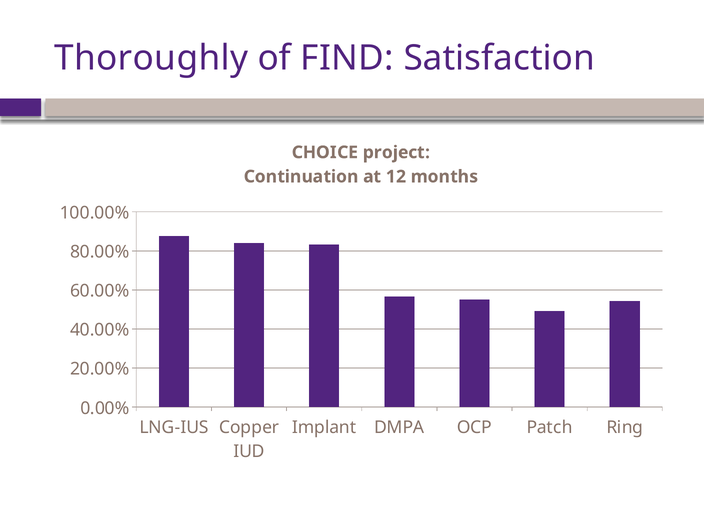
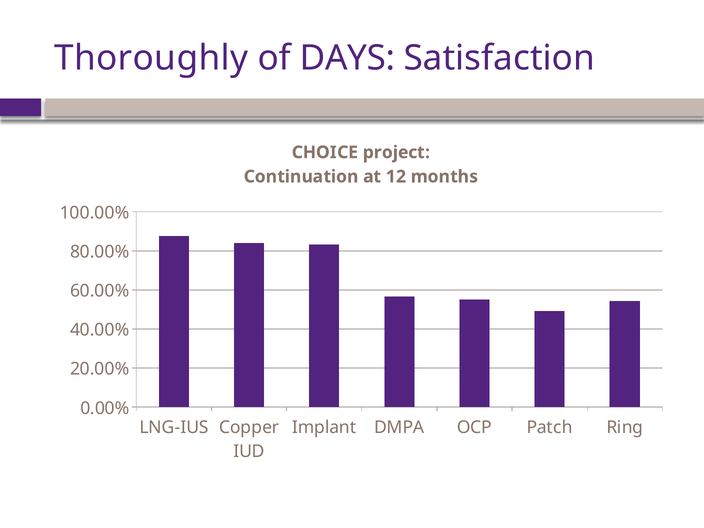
FIND: FIND -> DAYS (347, 58)
